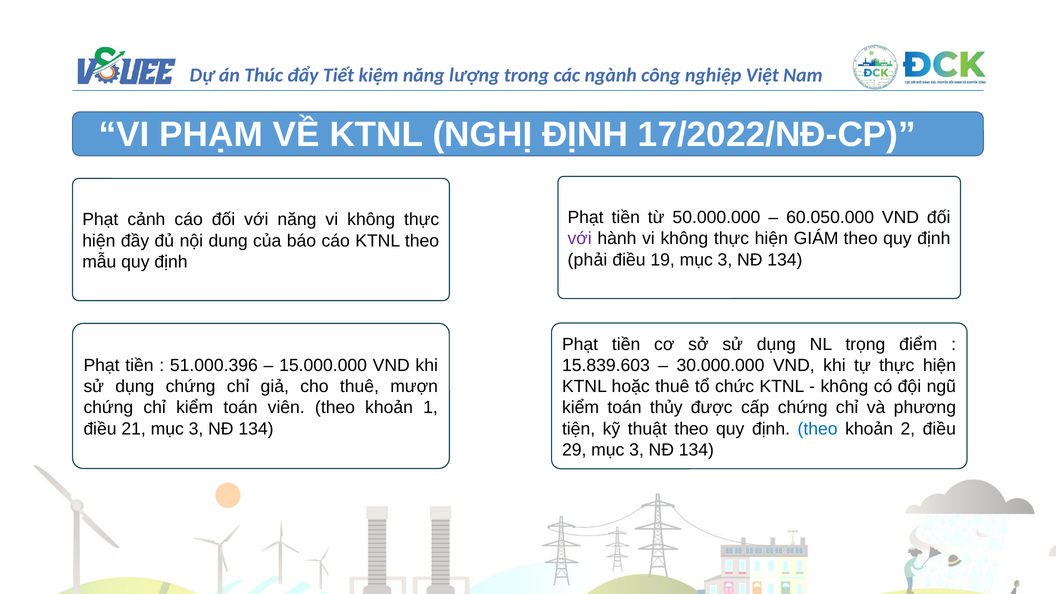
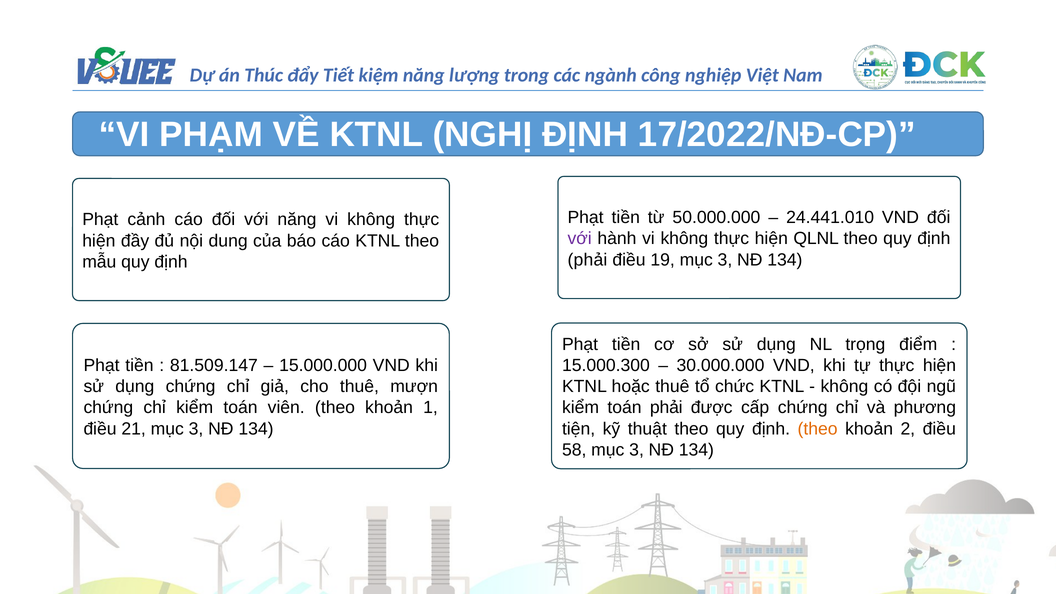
60.050.000: 60.050.000 -> 24.441.010 (830, 218)
GIÁM: GIÁM -> QLNL (816, 239)
51.000.396: 51.000.396 -> 81.509.147 (214, 365)
15.839.603: 15.839.603 -> 15.000.300 (606, 365)
toán thủy: thủy -> phải (666, 408)
theo colour: blue -> orange (818, 429)
29: 29 -> 58 (574, 450)
